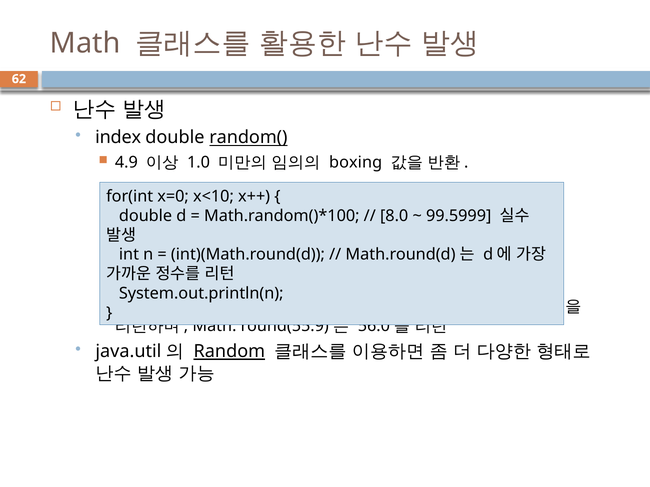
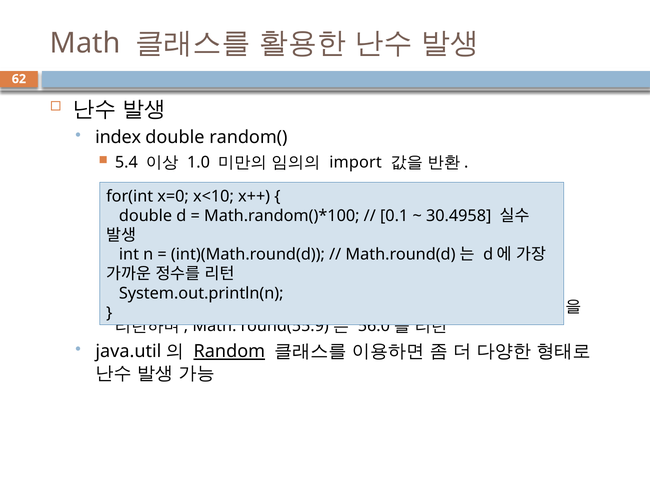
random( underline: present -> none (248, 138)
4.9: 4.9 -> 5.4 (126, 163)
boxing: boxing -> import (356, 163)
8.0: 8.0 -> 0.1 (394, 216)
99.5999: 99.5999 -> 30.4958 (459, 216)
